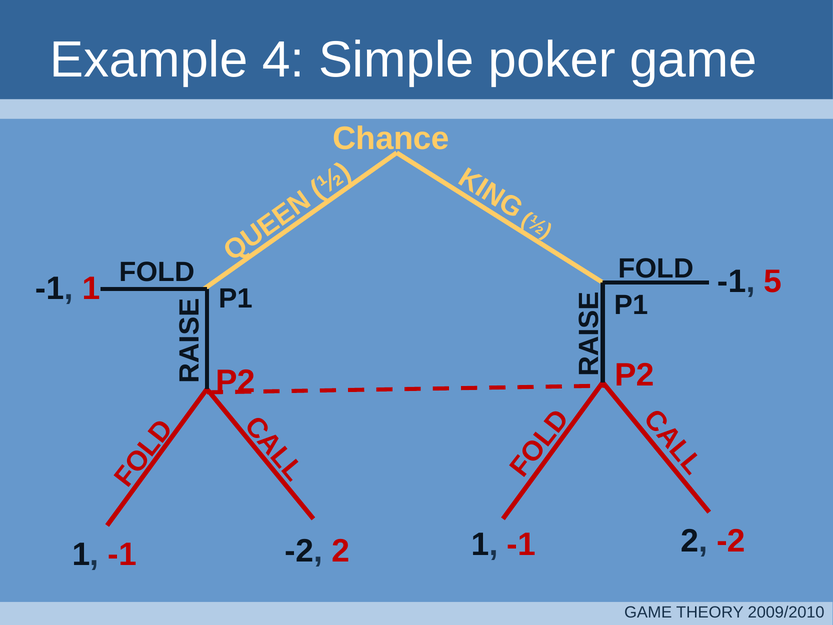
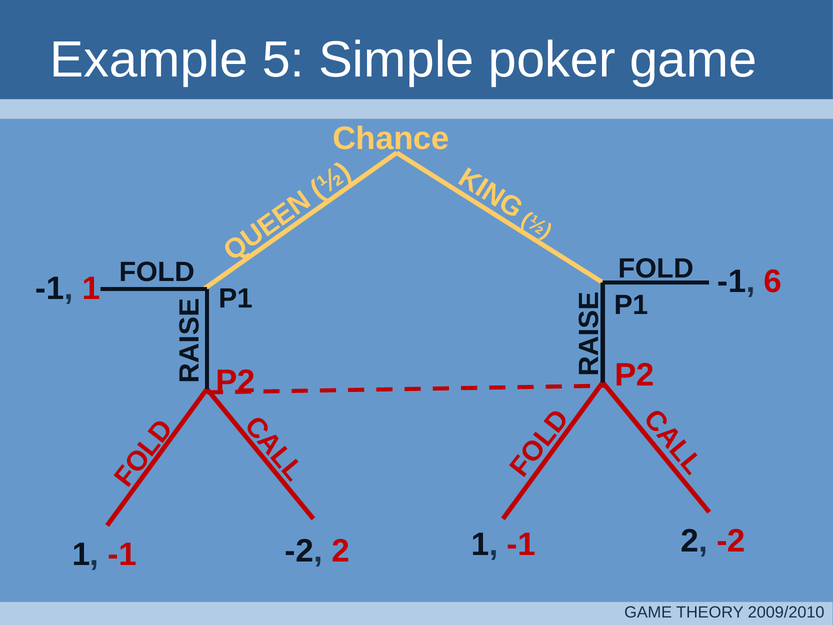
4: 4 -> 5 (283, 60)
5: 5 -> 6 (773, 282)
